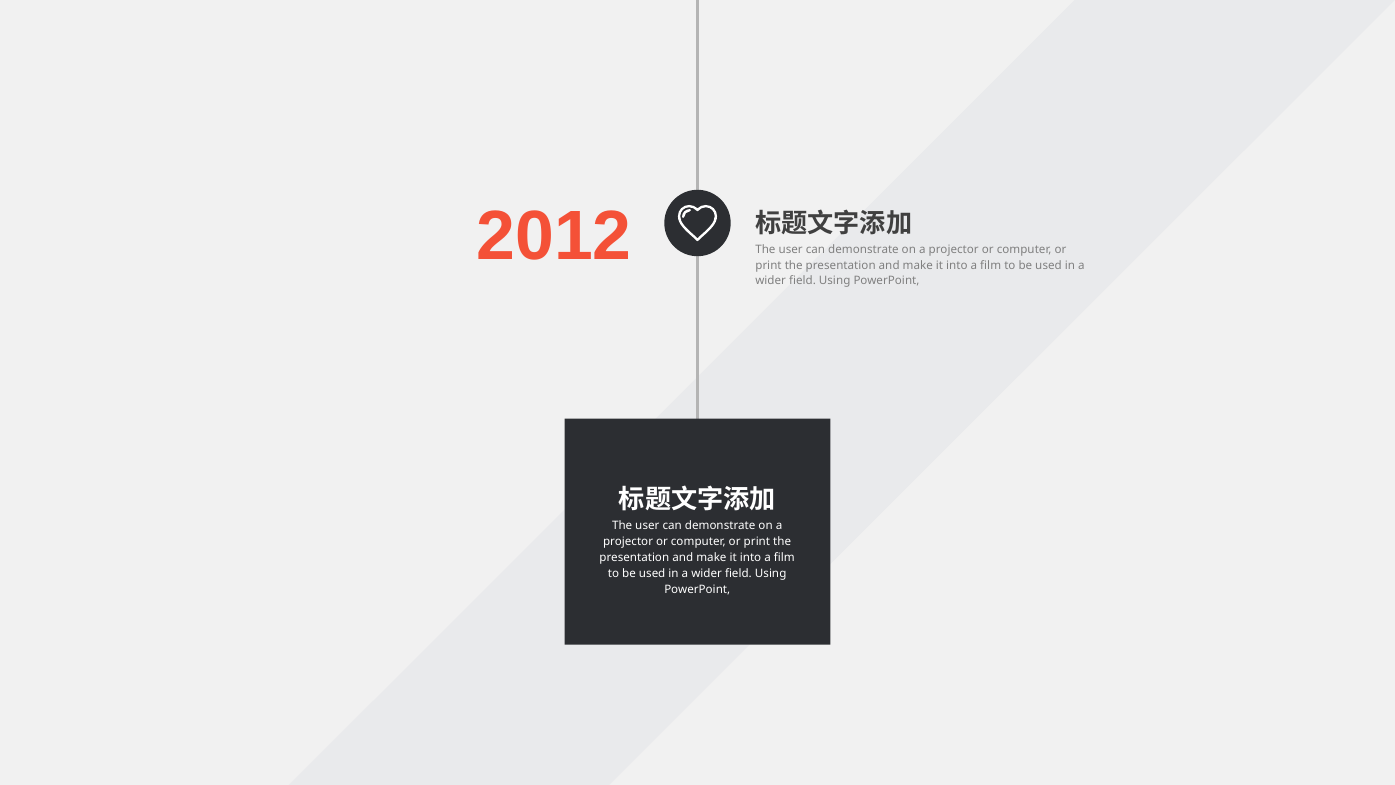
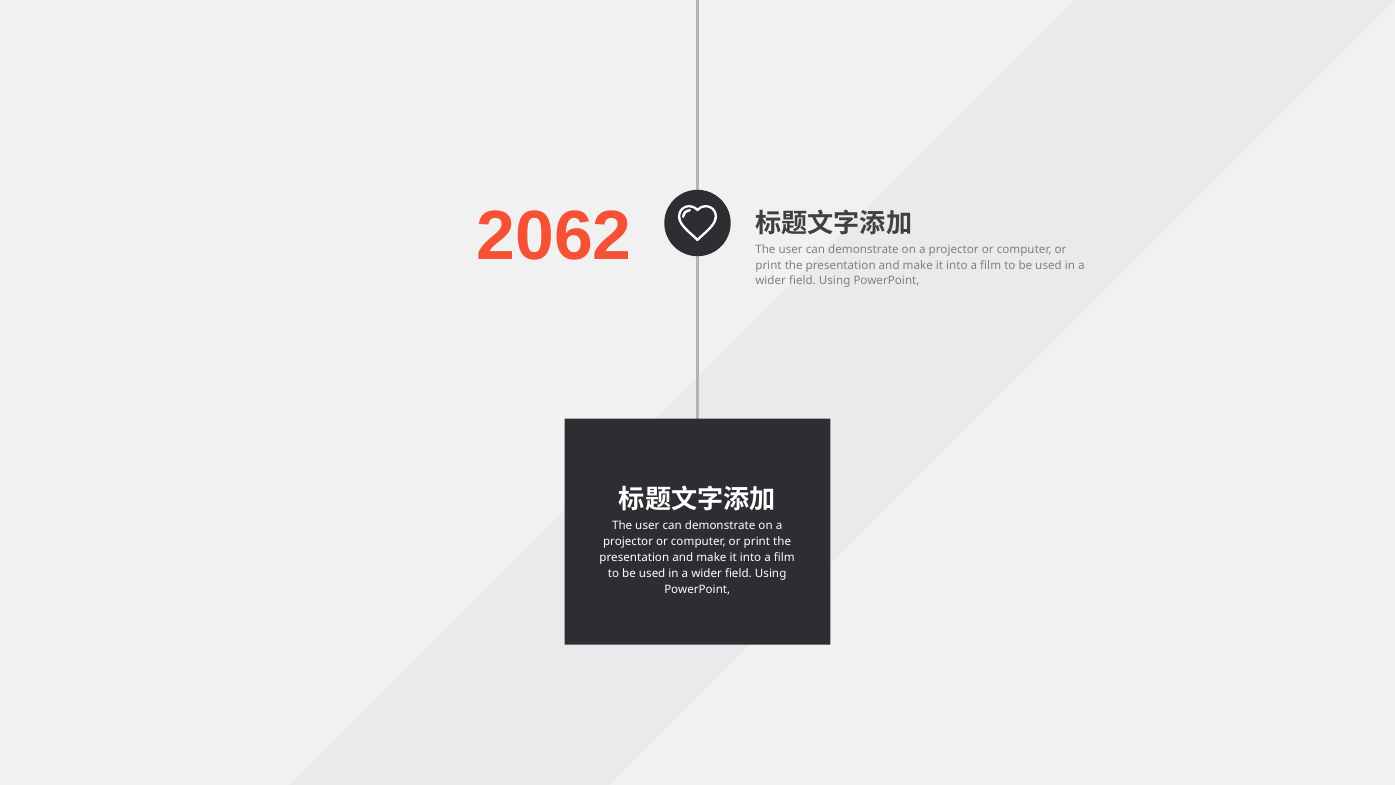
2012: 2012 -> 2062 (554, 237)
